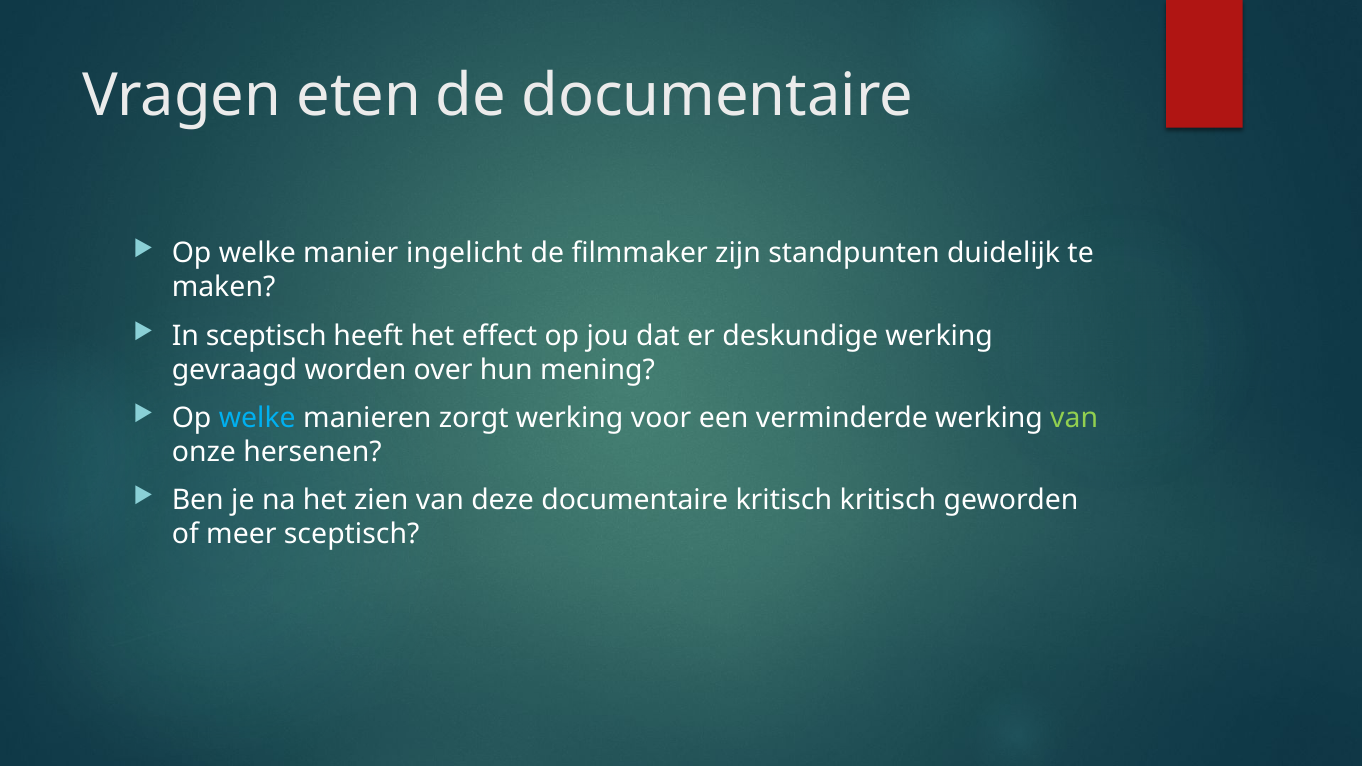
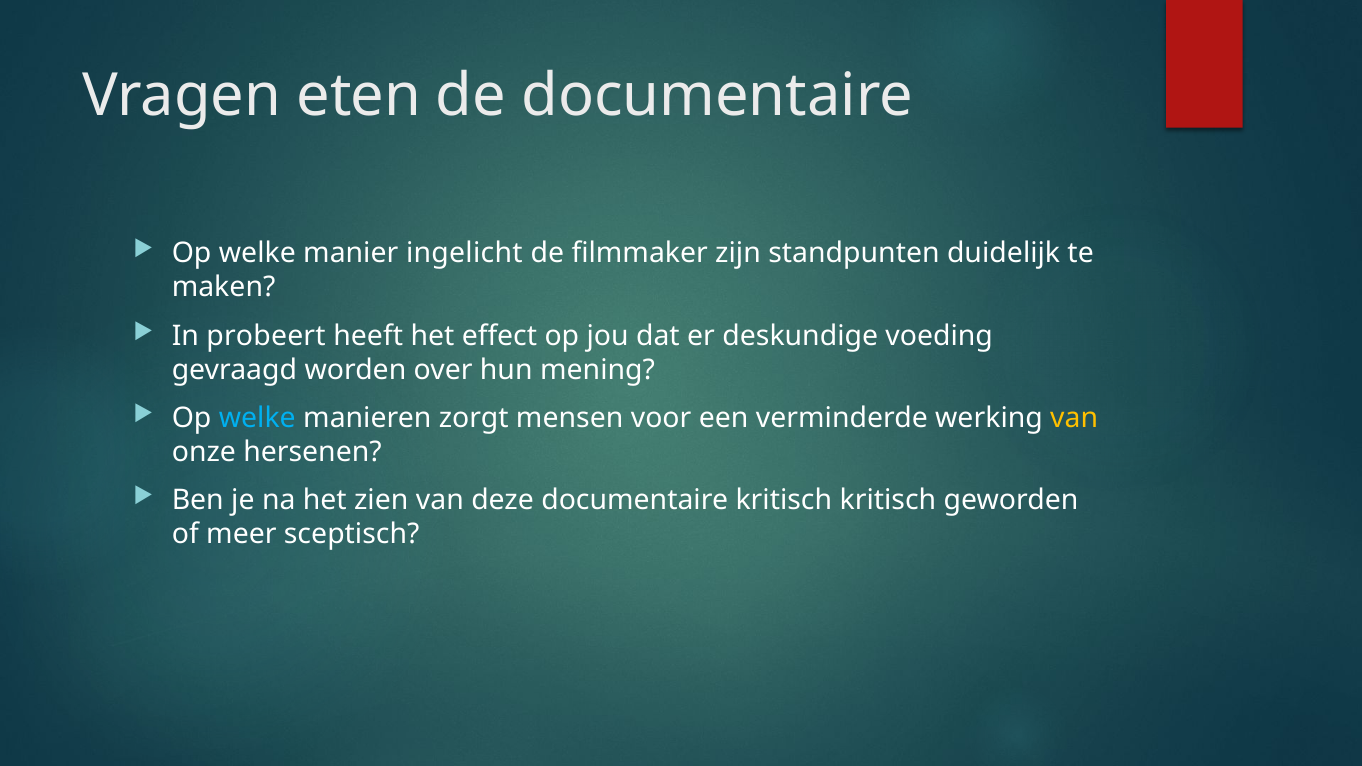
In sceptisch: sceptisch -> probeert (266, 336)
deskundige werking: werking -> voeding (939, 336)
zorgt werking: werking -> mensen (570, 418)
van colour: light green -> yellow (1074, 418)
